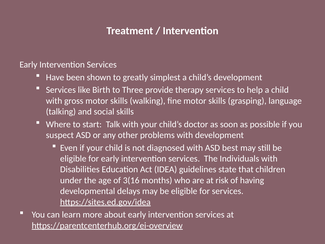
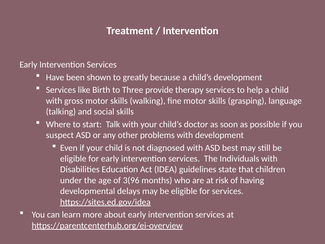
simplest: simplest -> because (165, 77)
3(16: 3(16 -> 3(96 (131, 180)
